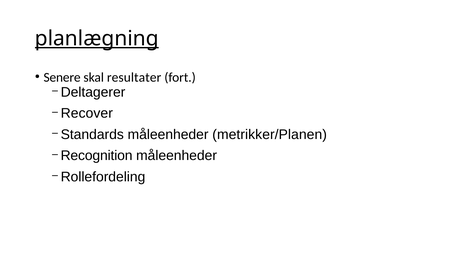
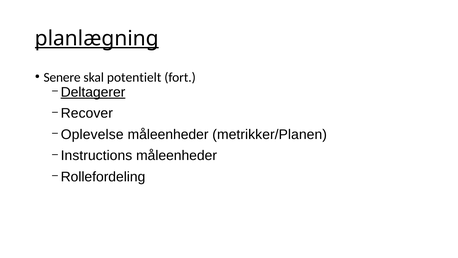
resultater: resultater -> potentielt (134, 77)
Deltagerer underline: none -> present (93, 92)
Standards: Standards -> Oplevelse (92, 134)
Recognition: Recognition -> Instructions (96, 155)
